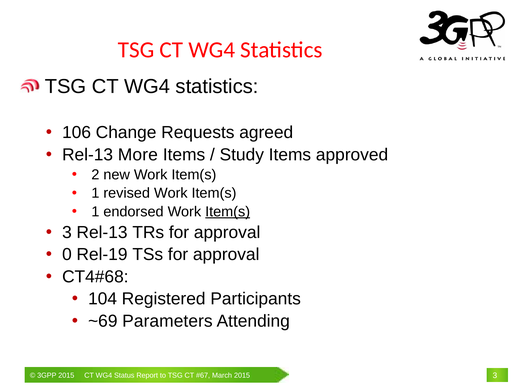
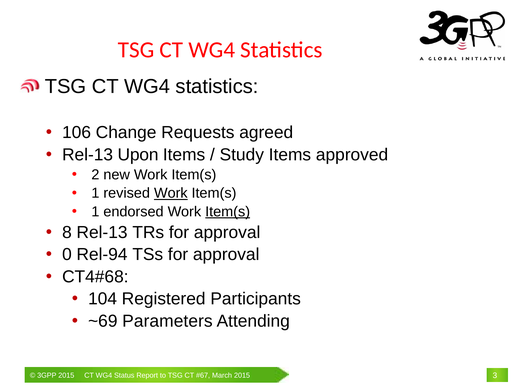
More: More -> Upon (138, 155)
Work underline: none -> present (171, 193)
3: 3 -> 8 (67, 232)
Rel-19: Rel-19 -> Rel-94 (102, 254)
